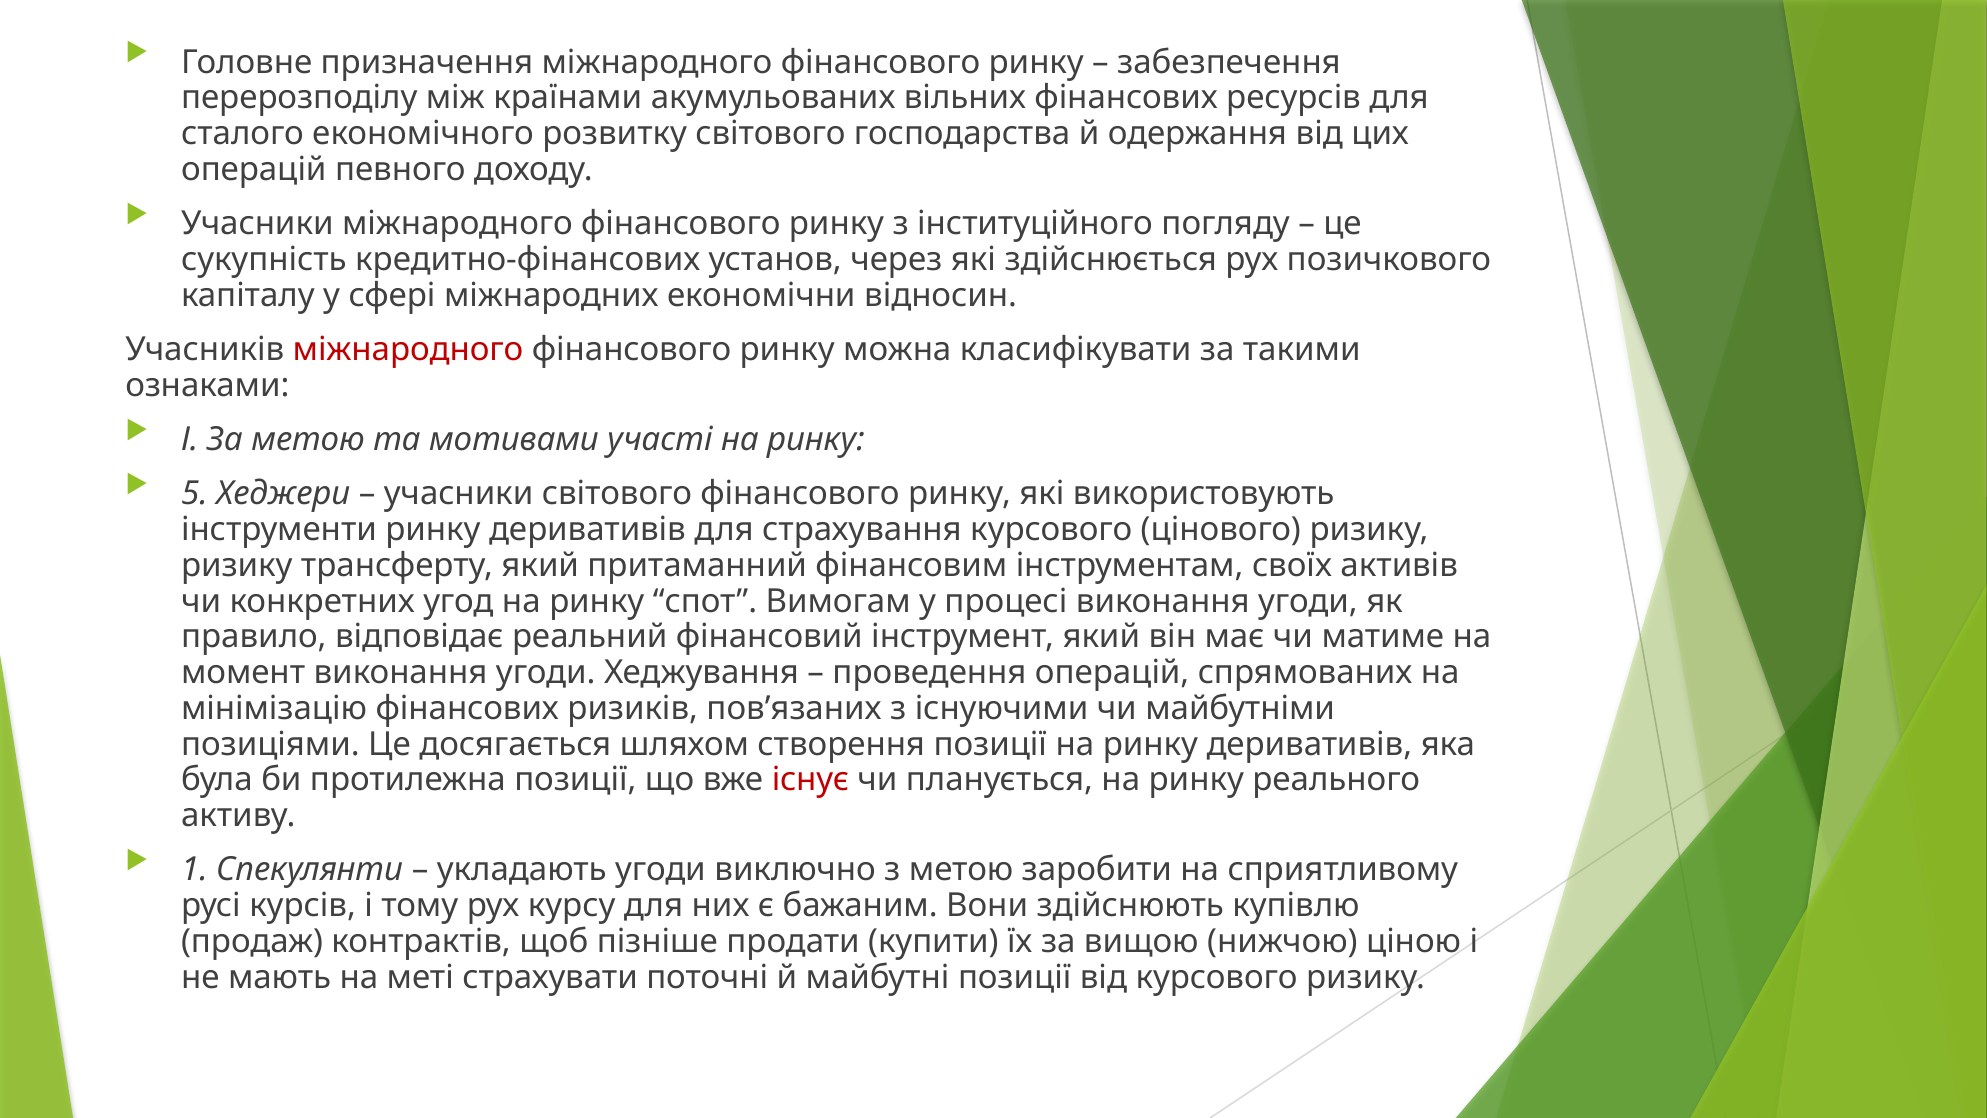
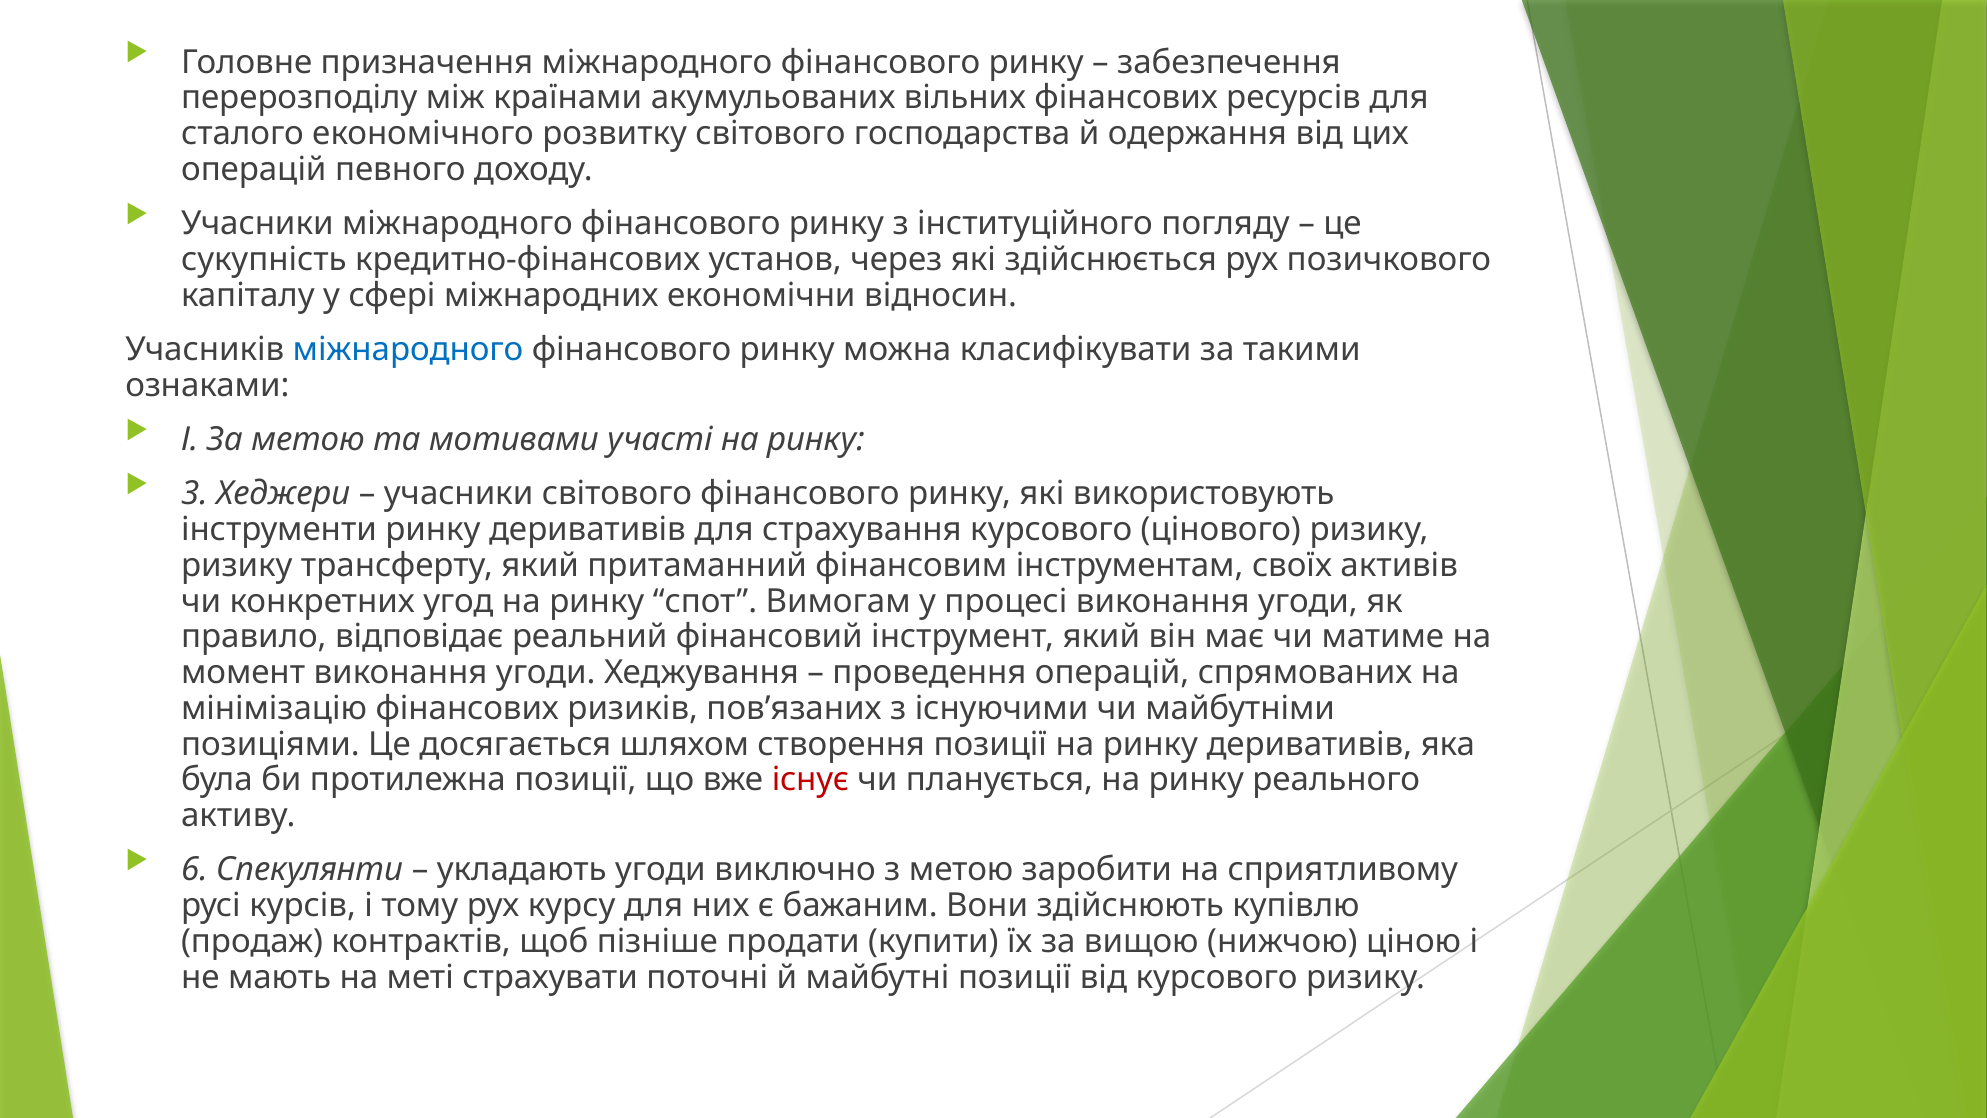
міжнародного colour: red -> blue (408, 349)
5: 5 -> 3 (194, 494)
1: 1 -> 6 (194, 870)
